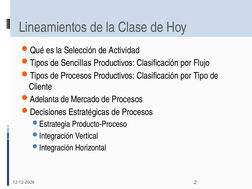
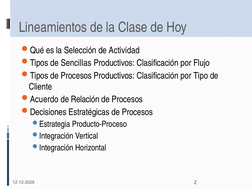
Adelanta: Adelanta -> Acuerdo (44, 99)
Mercado: Mercado -> Relación (85, 99)
